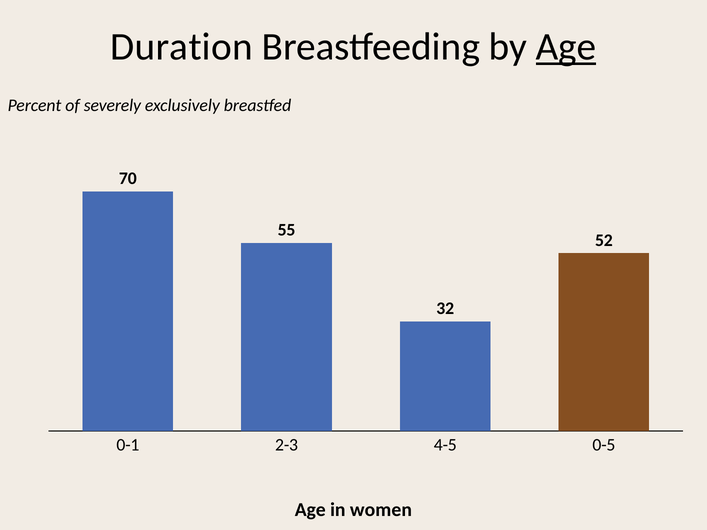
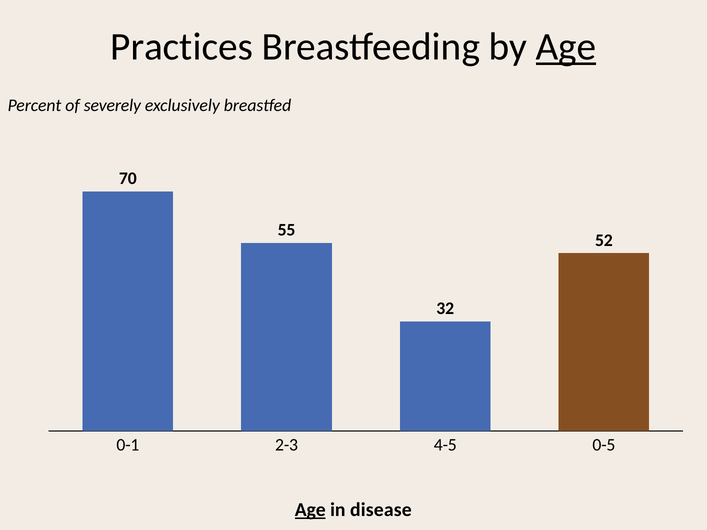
Duration: Duration -> Practices (182, 47)
Age underline: none -> present (310, 510)
women: women -> disease (381, 510)
